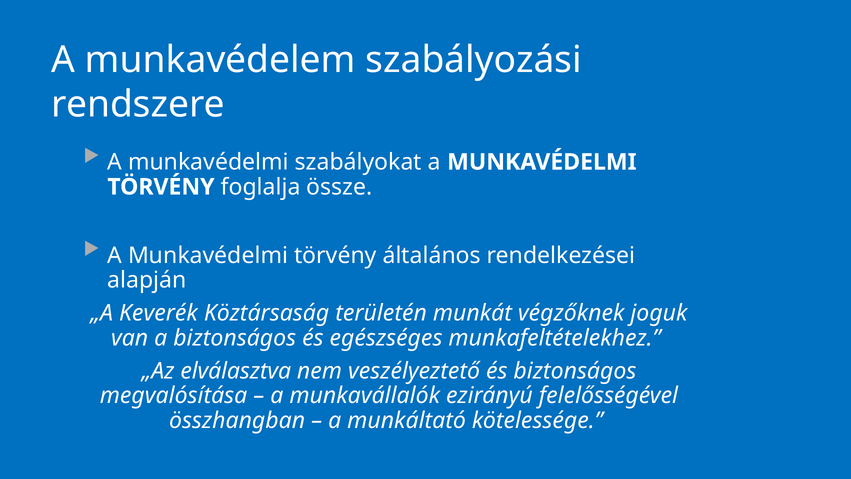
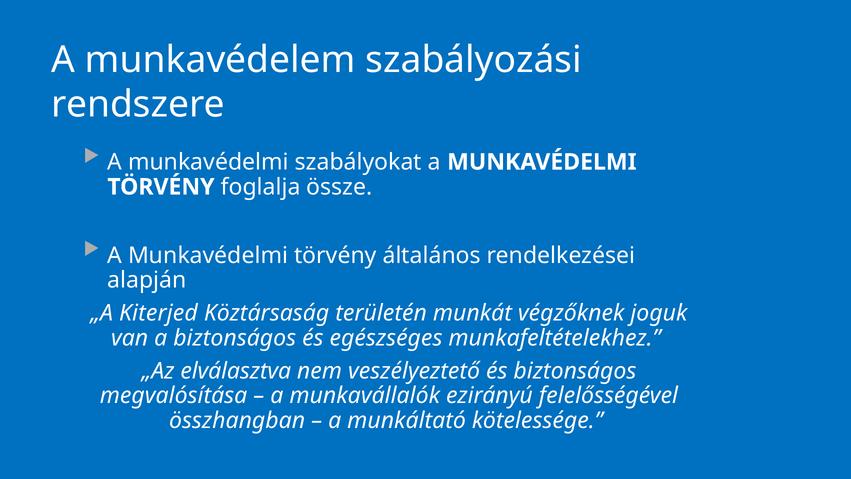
Keverék: Keverék -> Kiterjed (158, 313)
